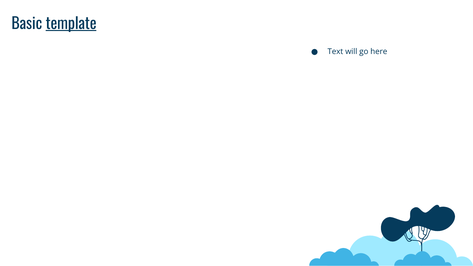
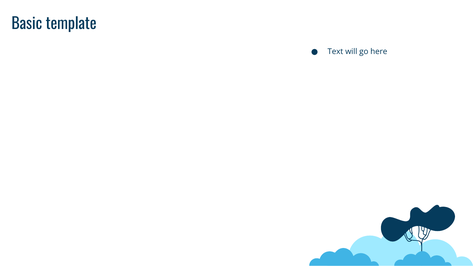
template underline: present -> none (71, 24)
